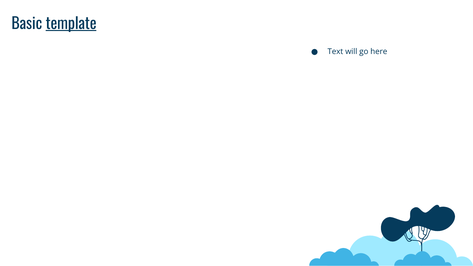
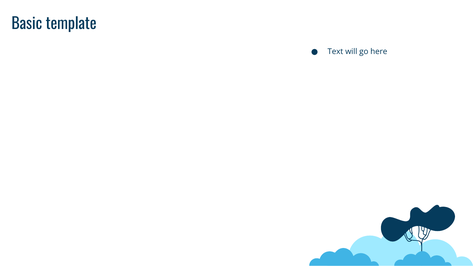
template underline: present -> none (71, 24)
